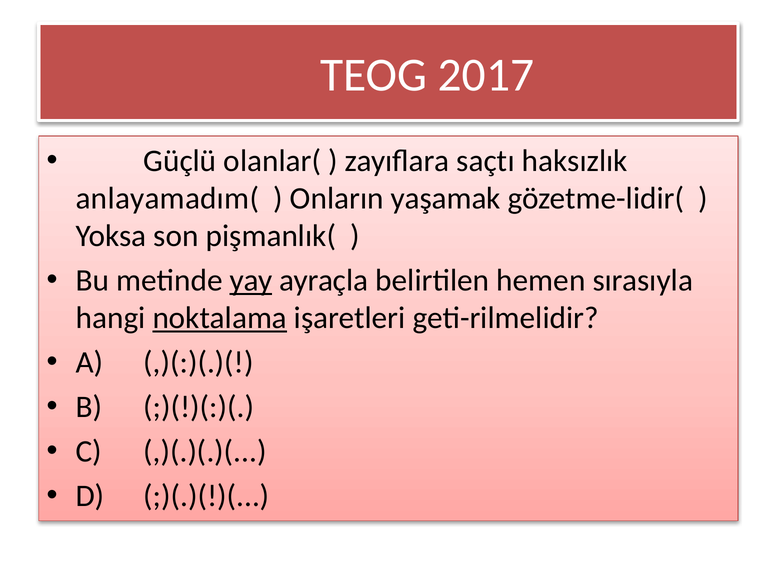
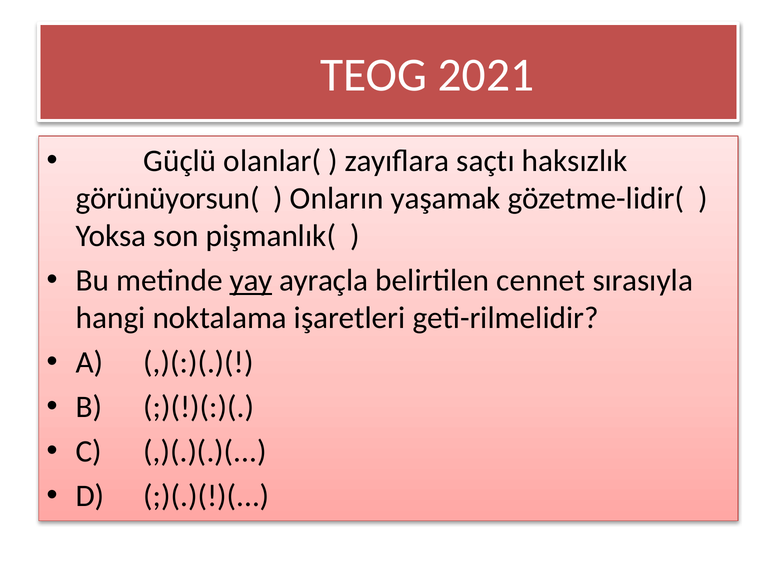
2017: 2017 -> 2021 (486, 75)
anlayamadım(: anlayamadım( -> görünüyorsun( (168, 198)
hemen: hemen -> cennet (541, 280)
noktalama underline: present -> none (220, 318)
